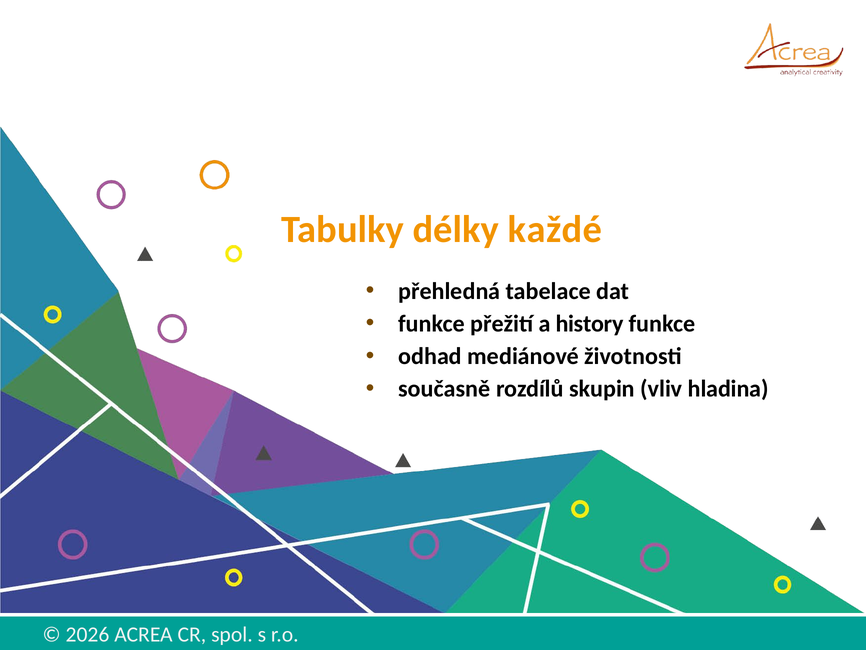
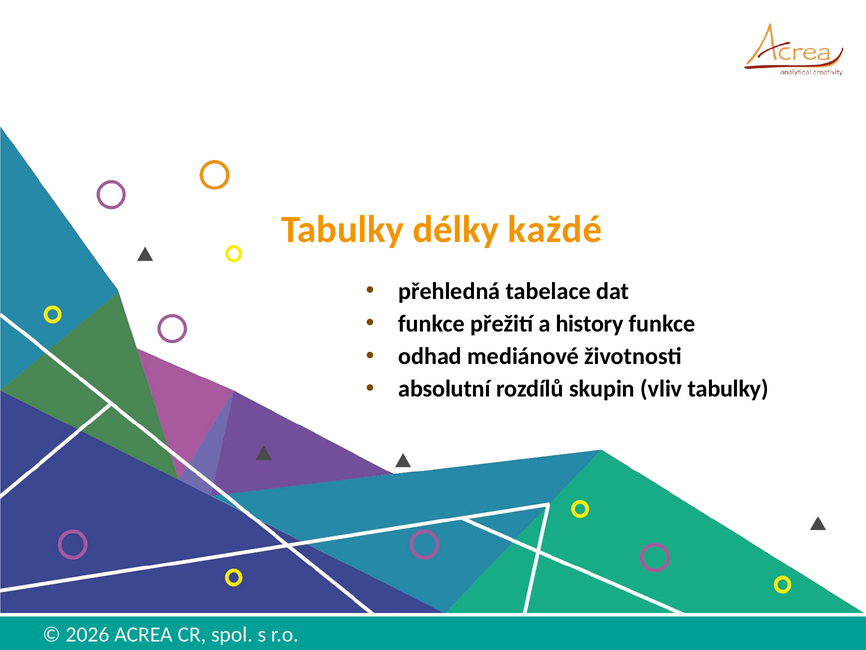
současně: současně -> absolutní (444, 389)
vliv hladina: hladina -> tabulky (728, 389)
